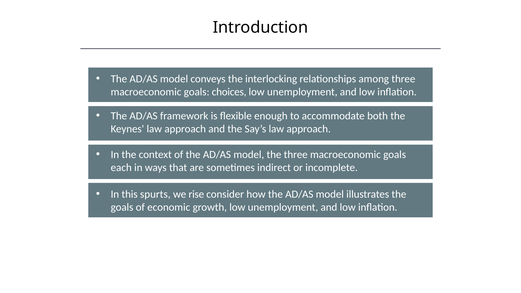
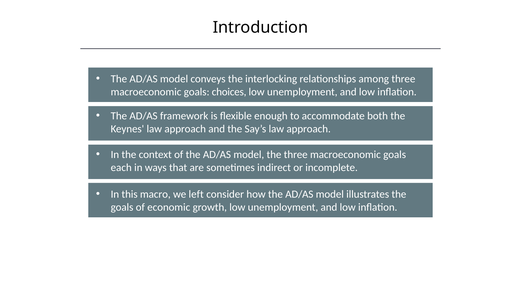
spurts: spurts -> macro (155, 194)
rise: rise -> left (196, 194)
